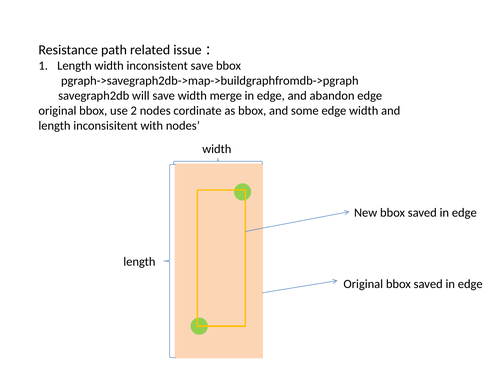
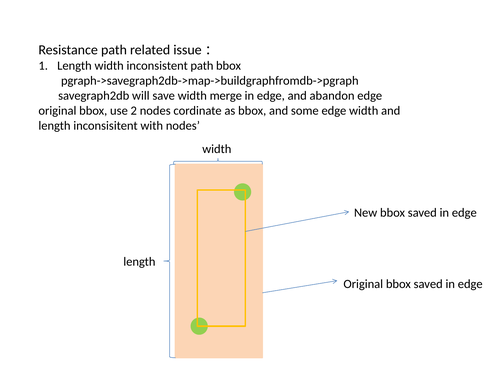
inconsistent save: save -> path (202, 66)
